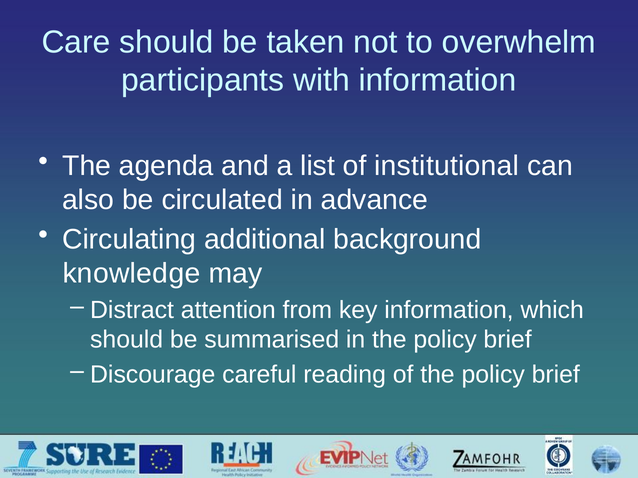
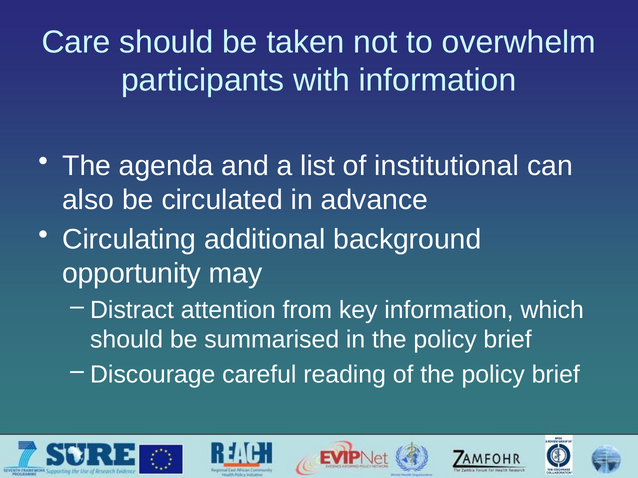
knowledge: knowledge -> opportunity (132, 274)
